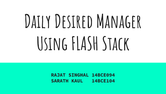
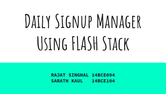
Desired: Desired -> Signup (74, 22)
